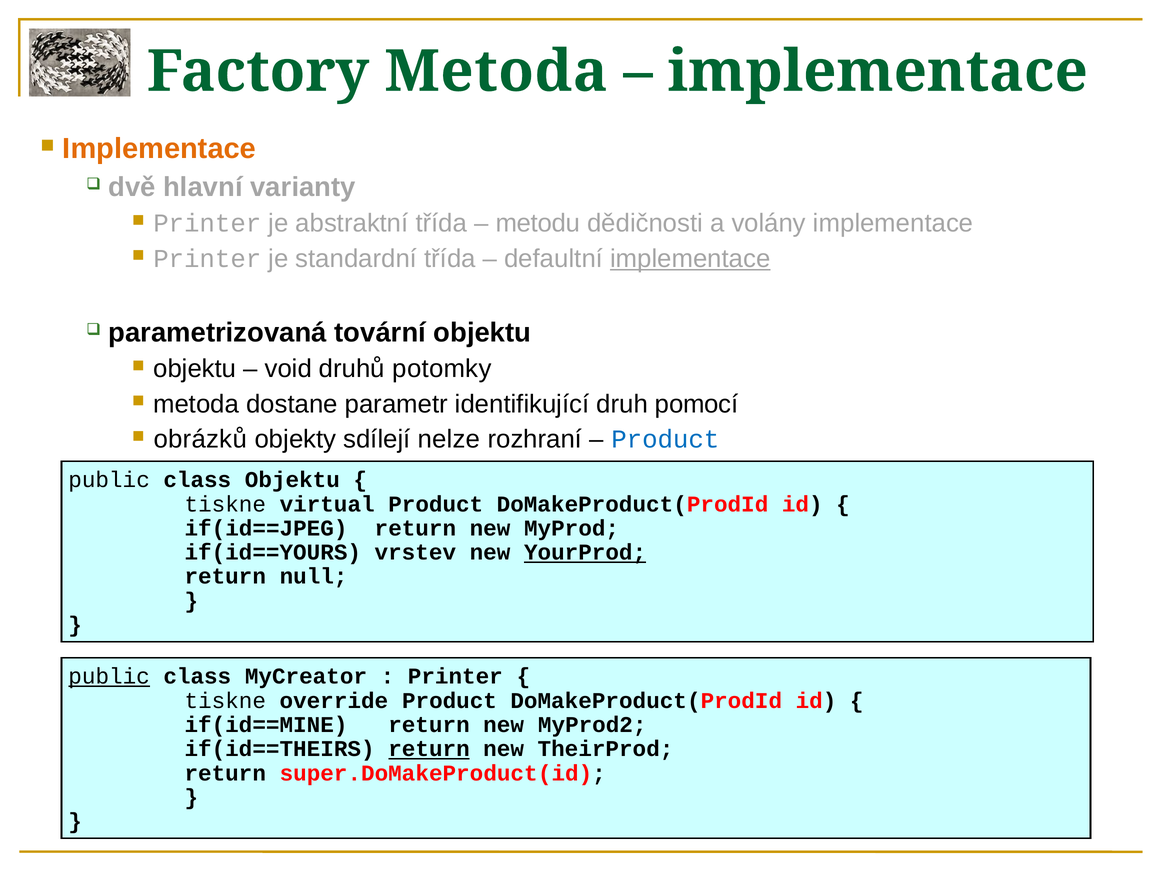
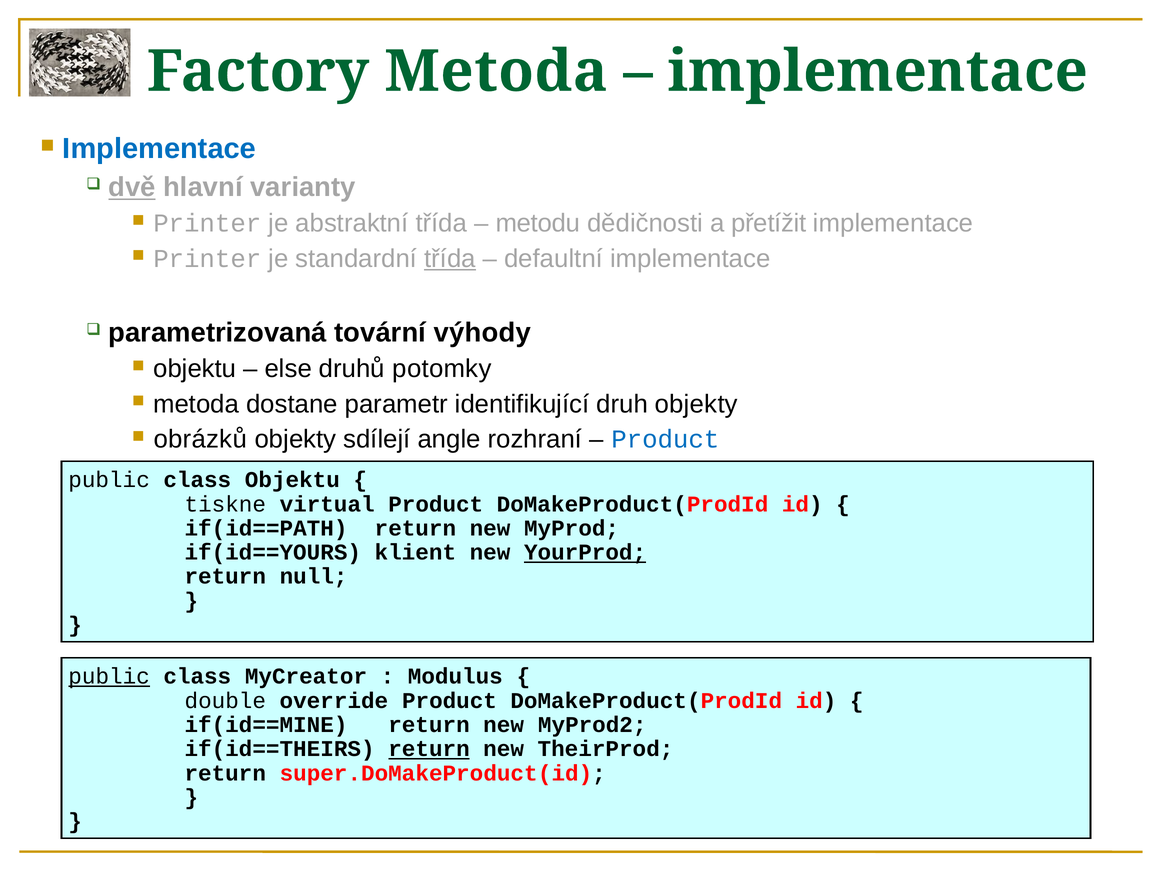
Implementace colour: orange -> blue (159, 149)
dvě underline: none -> present (132, 187)
volány: volány -> přetížit (769, 224)
třída underline: none -> present (450, 259)
implementace underline: present -> none (690, 259)
tovární objektu: objektu -> výhody (482, 333)
void: void -> else (288, 369)
druh pomocí: pomocí -> objekty (696, 404)
nelze: nelze -> angle (449, 440)
if(id==JPEG: if(id==JPEG -> if(id==PATH (266, 529)
vrstev: vrstev -> klient (415, 553)
Printer: Printer -> Modulus (455, 677)
tiskne: tiskne -> double (225, 701)
